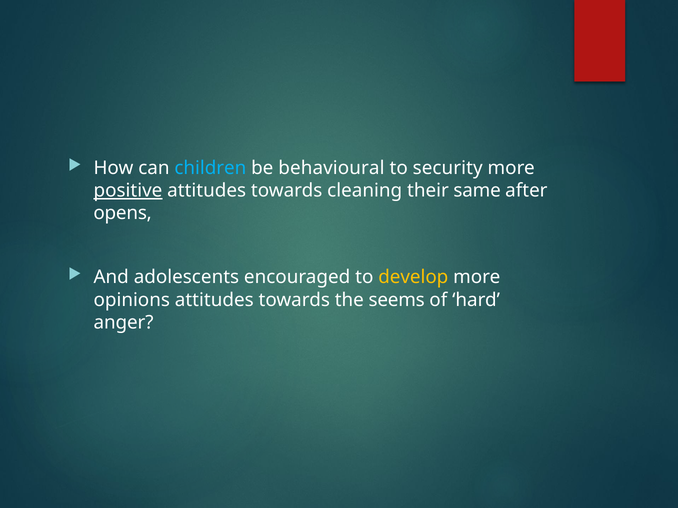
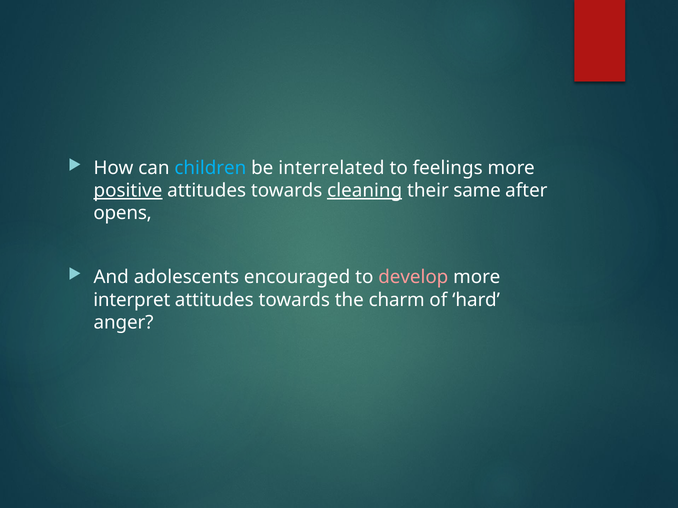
behavioural: behavioural -> interrelated (331, 168)
security: security -> feelings (448, 168)
cleaning underline: none -> present (365, 191)
develop colour: yellow -> pink (413, 278)
opinions: opinions -> interpret (132, 300)
seems: seems -> charm (397, 300)
